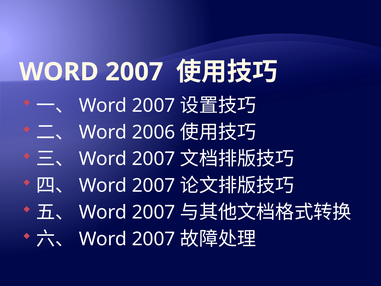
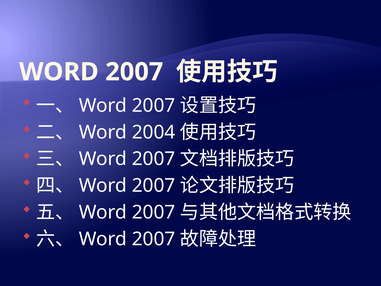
2006: 2006 -> 2004 (154, 132)
